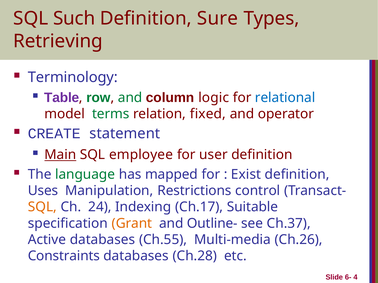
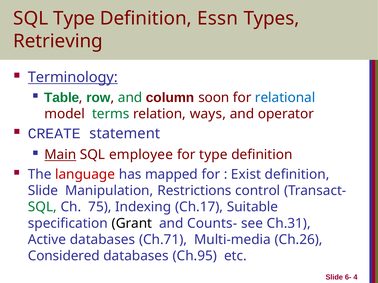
SQL Such: Such -> Type (74, 18)
Sure: Sure -> Essn (218, 18)
Terminology underline: none -> present (73, 77)
Table colour: purple -> green (62, 98)
logic: logic -> soon (214, 98)
fixed: fixed -> ways (208, 114)
for user: user -> type (213, 155)
language colour: green -> red (85, 175)
Uses: Uses -> Slide (43, 191)
SQL colour: orange -> green (42, 207)
24: 24 -> 75 (100, 207)
Grant colour: orange -> black (132, 224)
Outline-: Outline- -> Counts- (212, 224)
Ch.37: Ch.37 -> Ch.31 (289, 224)
Ch.55: Ch.55 -> Ch.71 (163, 240)
Constraints: Constraints -> Considered (64, 256)
Ch.28: Ch.28 -> Ch.95 (195, 256)
